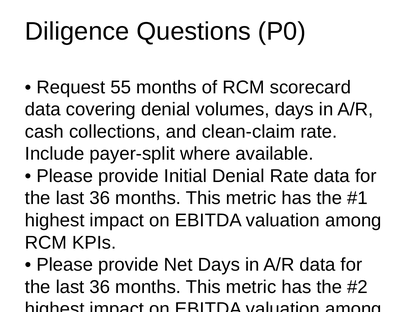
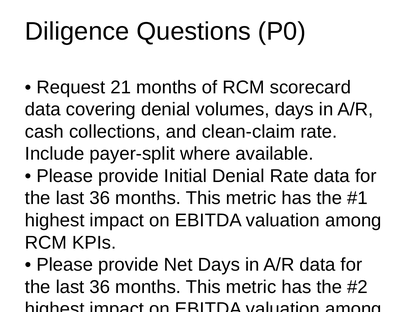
55: 55 -> 21 (121, 87)
